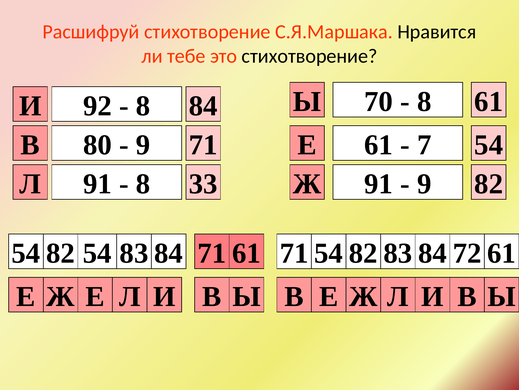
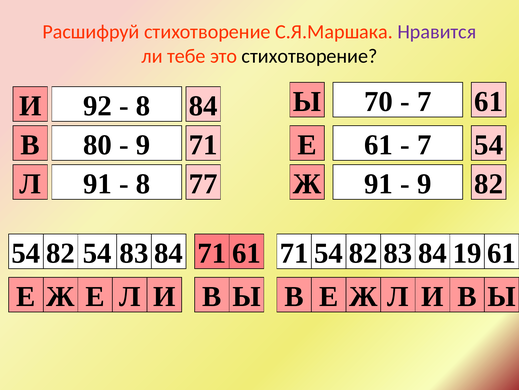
Нравится colour: black -> purple (437, 32)
8: 8 -> 7 (424, 101)
33: 33 -> 77 (203, 184)
72: 72 -> 19 (467, 253)
